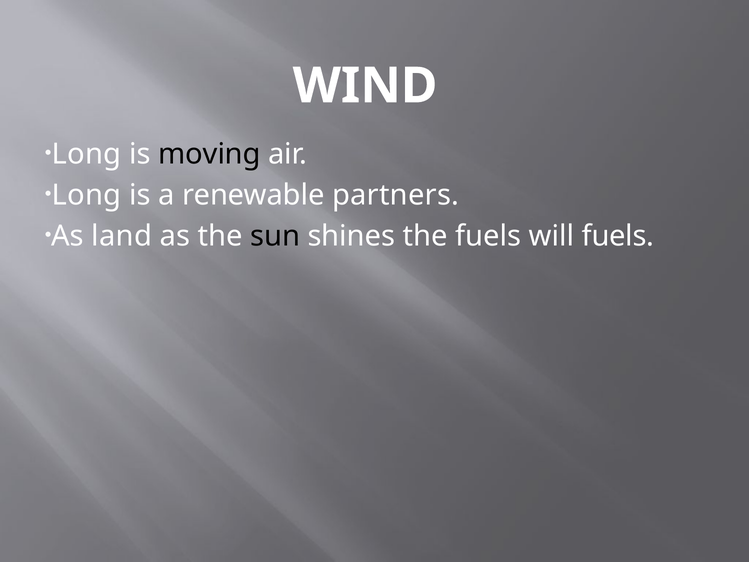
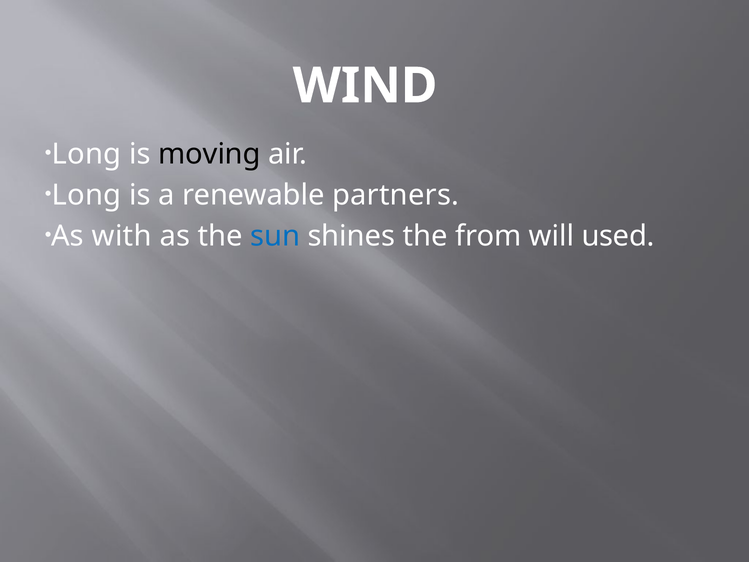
land: land -> with (122, 236)
sun colour: black -> blue (275, 236)
the fuels: fuels -> from (488, 236)
will fuels: fuels -> used (618, 236)
